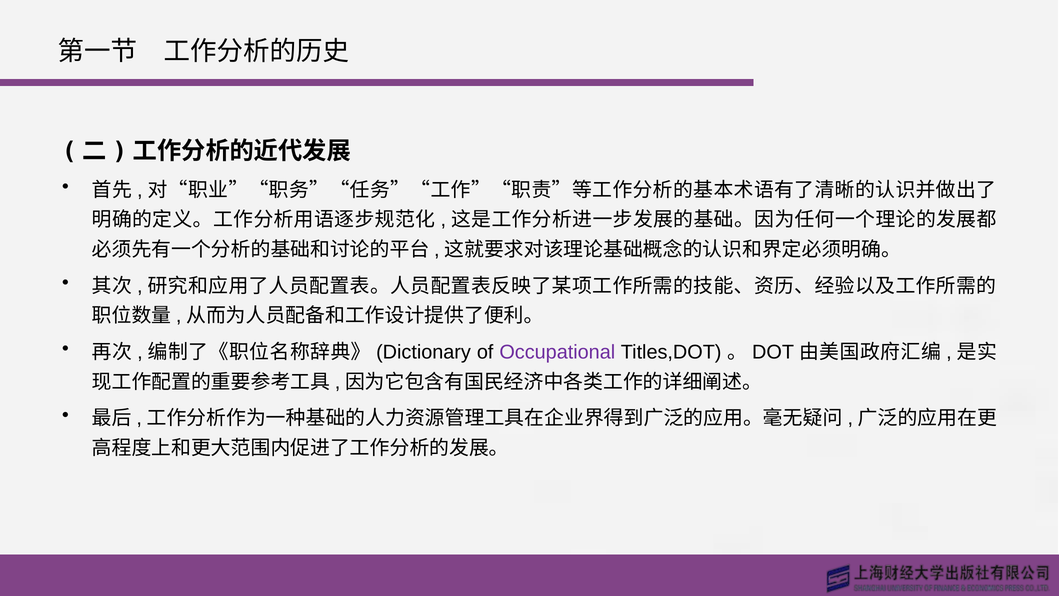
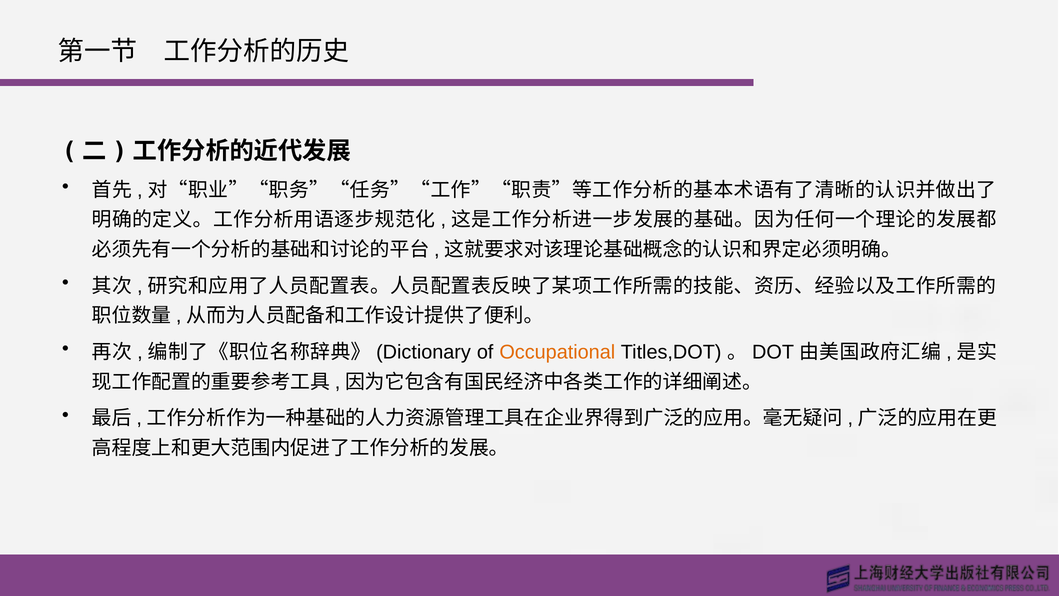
Occupational colour: purple -> orange (557, 352)
